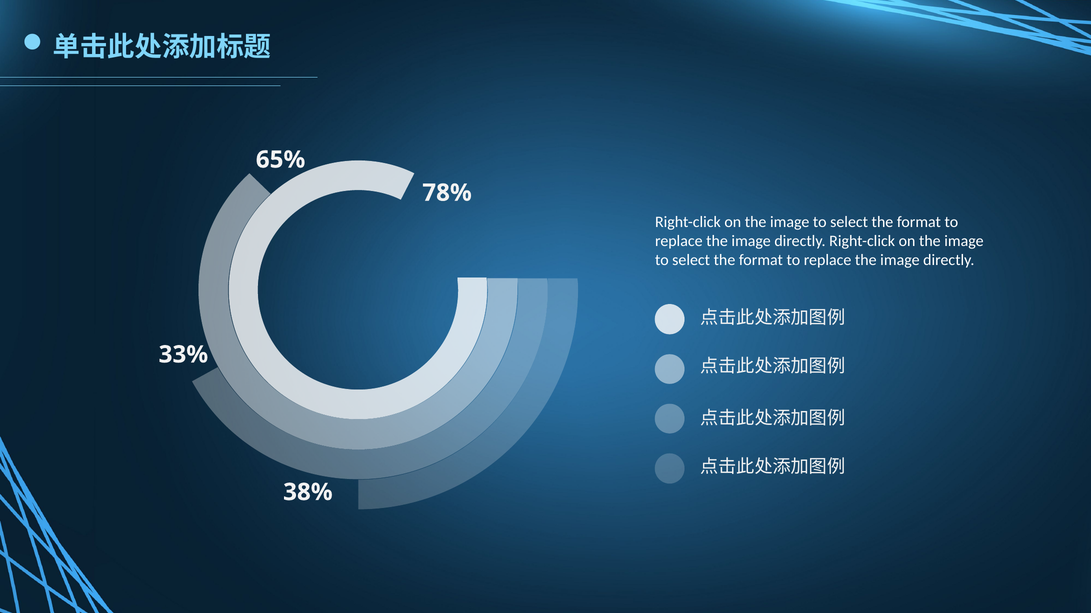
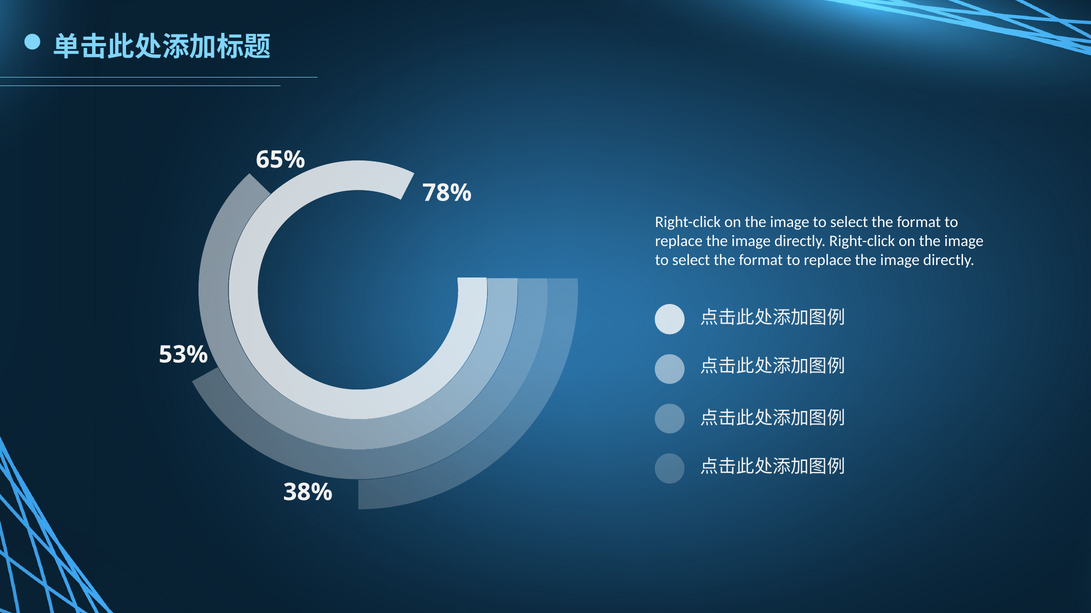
33%: 33% -> 53% (183, 355)
